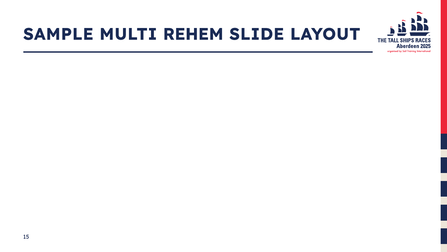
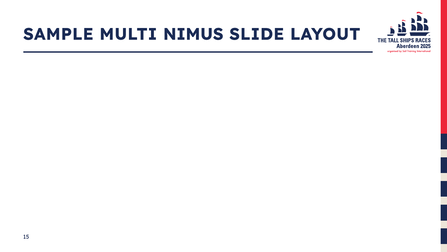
REHEM: REHEM -> NIMUS (193, 34)
